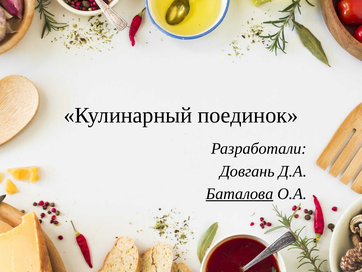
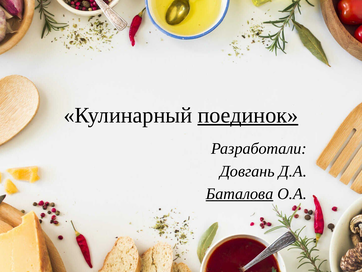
поединок underline: none -> present (248, 115)
